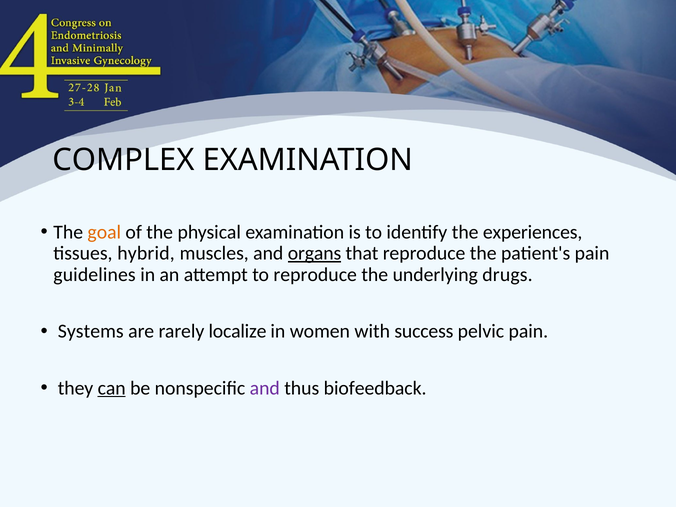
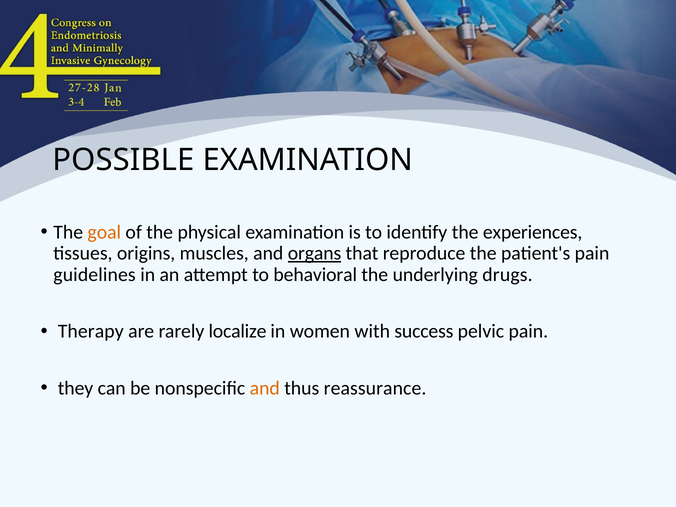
COMPLEX: COMPLEX -> POSSIBLE (123, 160)
hybrid: hybrid -> origins (146, 253)
to reproduce: reproduce -> behavioral (315, 275)
Systems: Systems -> Therapy (91, 331)
can underline: present -> none (112, 388)
and colour: purple -> orange (265, 388)
biofeedback: biofeedback -> reassurance (375, 388)
